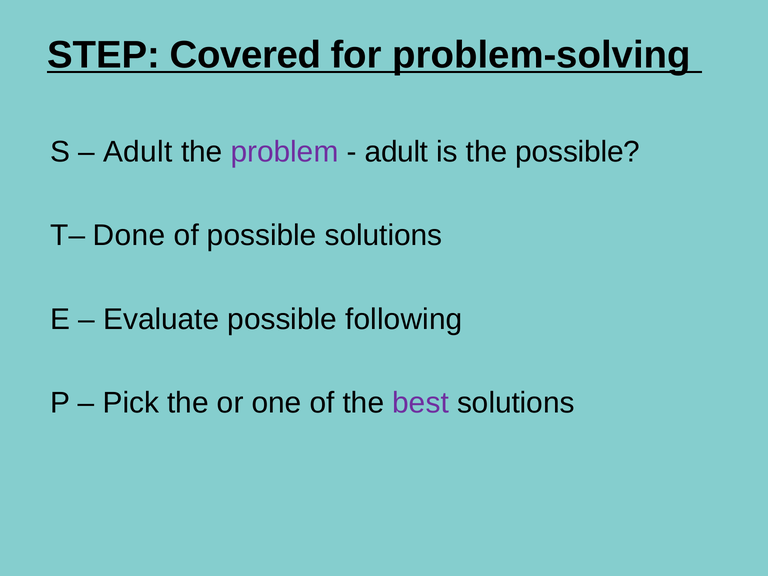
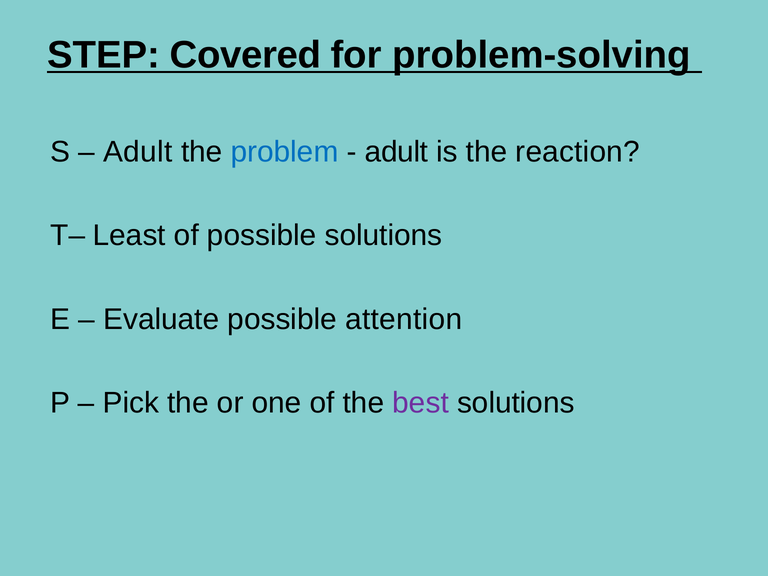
problem colour: purple -> blue (285, 152)
the possible: possible -> reaction (578, 152)
Done: Done -> Least (129, 236)
following: following -> attention (404, 319)
